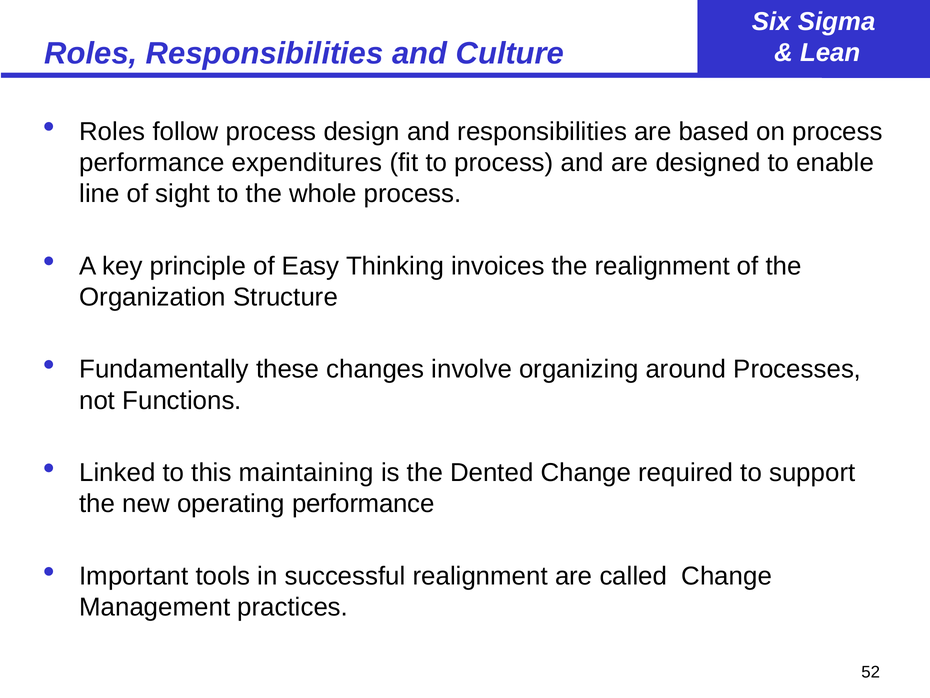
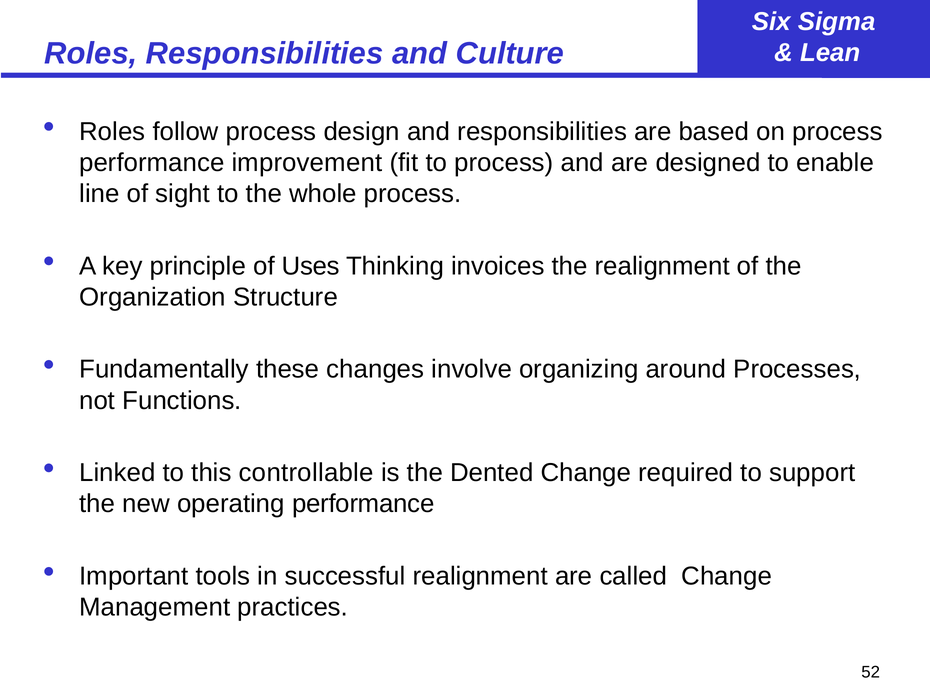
expenditures: expenditures -> improvement (307, 162)
Easy: Easy -> Uses (311, 266)
maintaining: maintaining -> controllable (306, 473)
